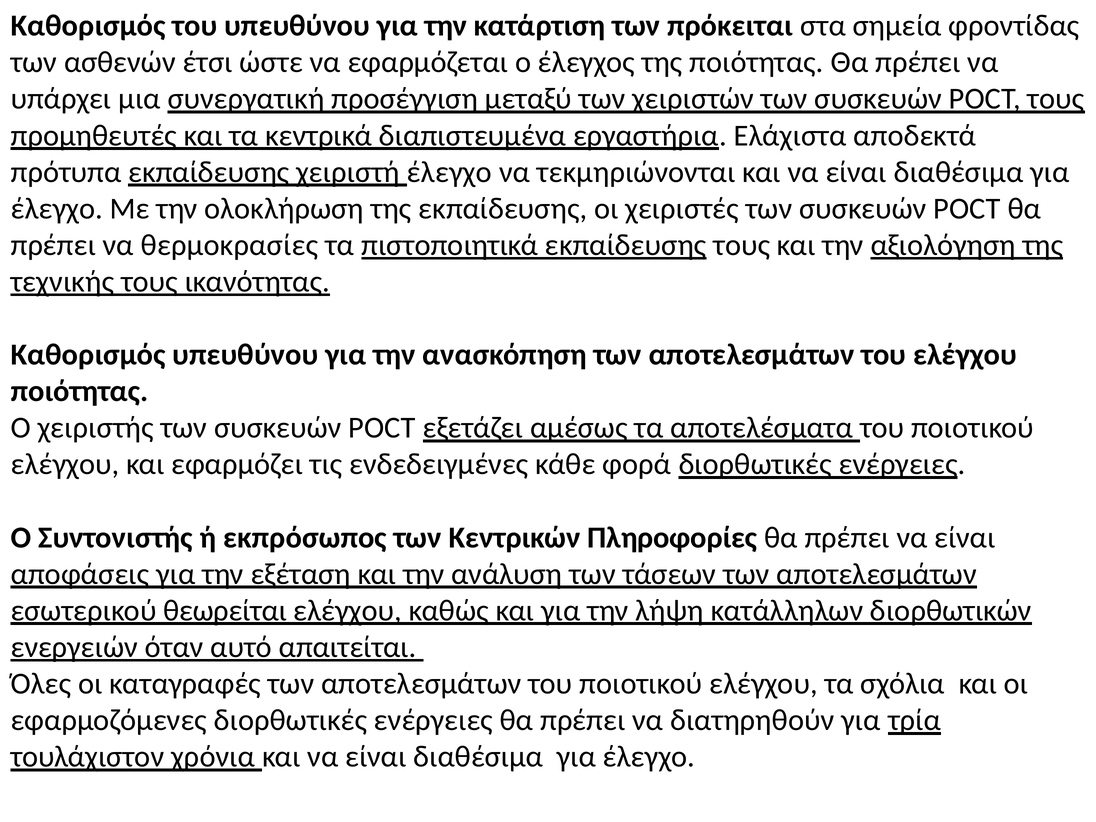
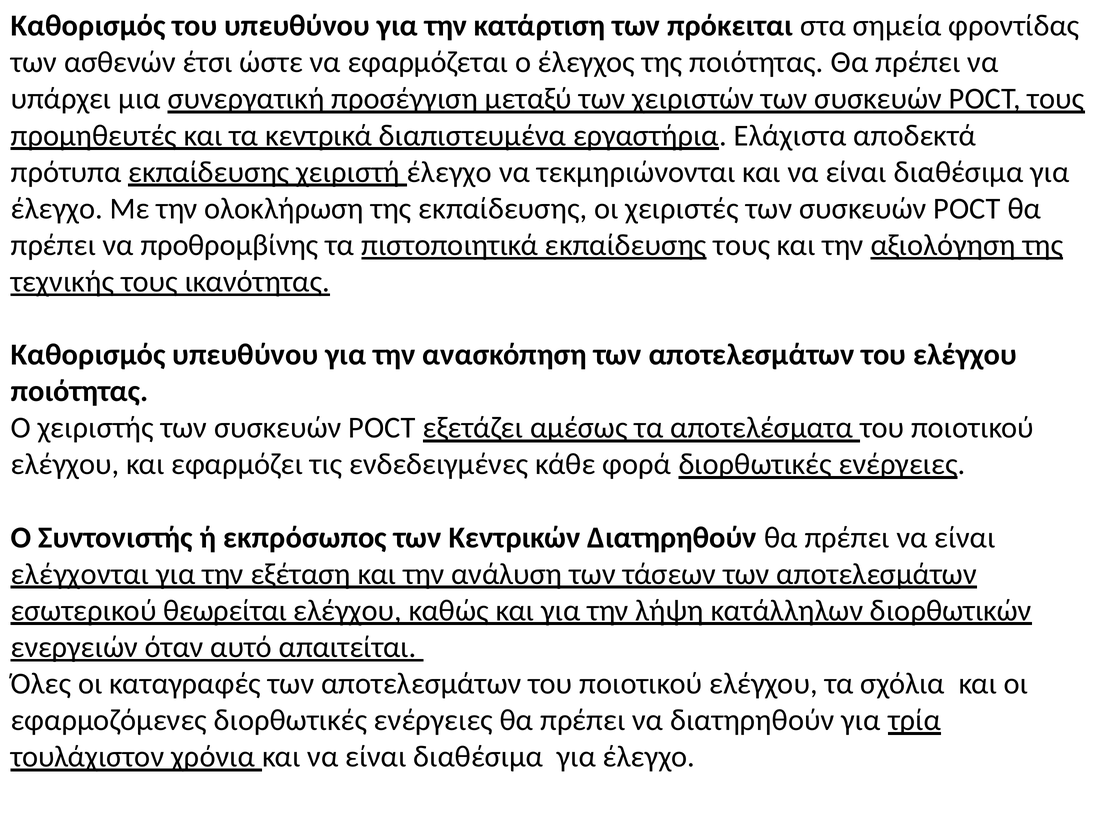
θερμοκρασίες: θερμοκρασίες -> προθρομβίνης (230, 245)
Κεντρικών Πληροφορίες: Πληροφορίες -> Διατηρηθούν (672, 537)
αποφάσεις: αποφάσεις -> ελέγχονται (80, 574)
